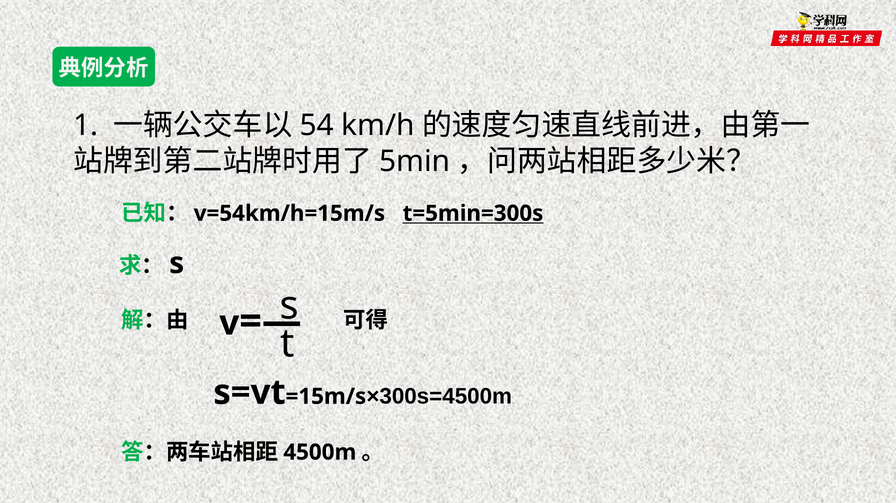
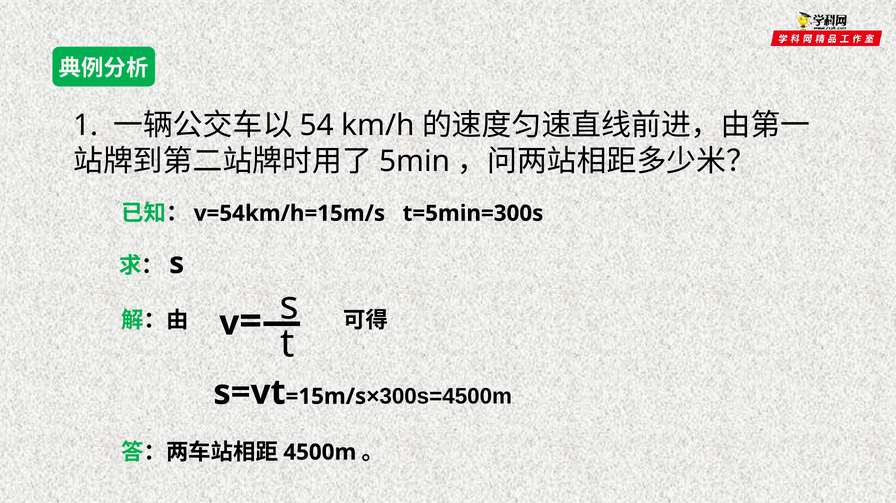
t=5min=300s underline: present -> none (473, 213)
